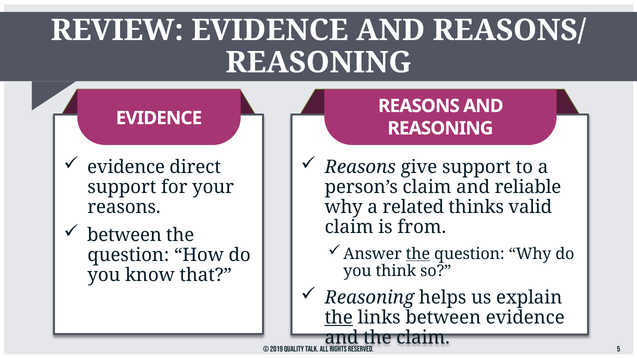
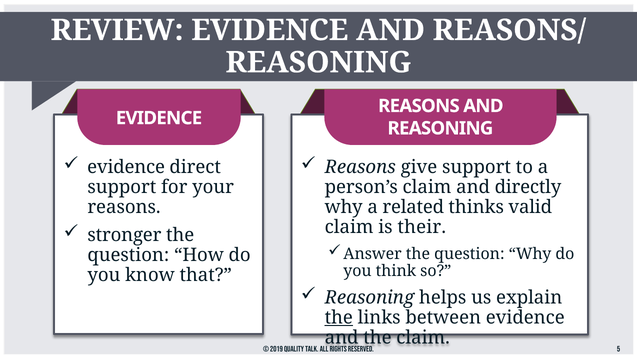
reliable: reliable -> directly (528, 187)
from: from -> their (422, 228)
between: between -> stronger (124, 235)
the underline: present -> none (418, 254)
